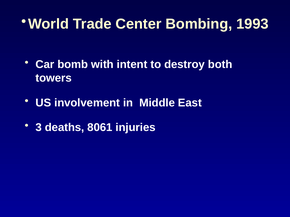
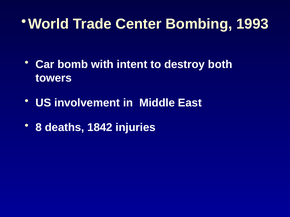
3: 3 -> 8 (39, 128)
8061: 8061 -> 1842 (100, 128)
